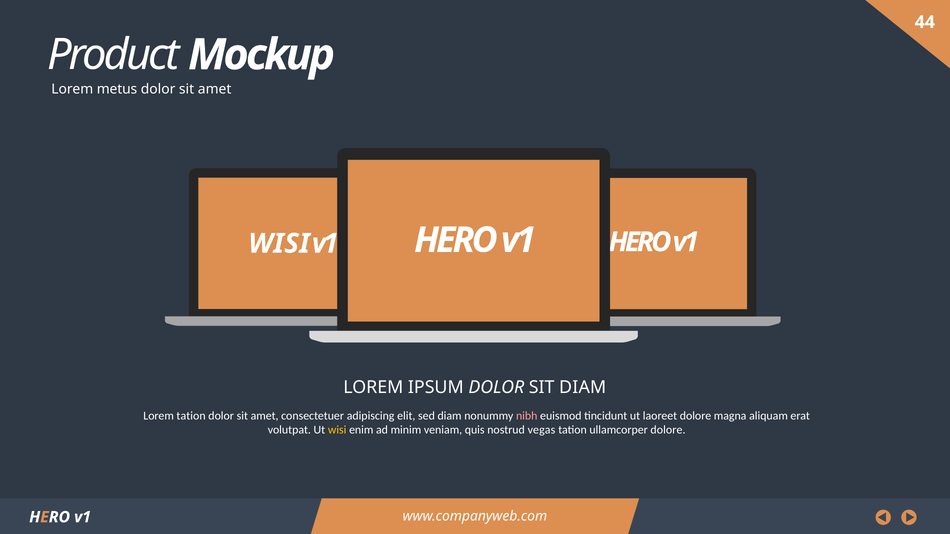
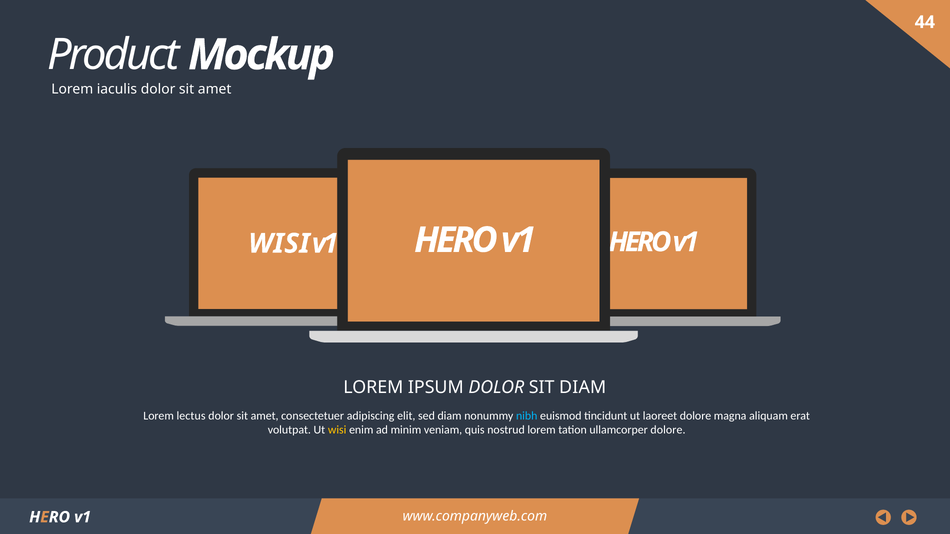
metus: metus -> iaculis (117, 89)
Lorem tation: tation -> lectus (191, 416)
nibh colour: pink -> light blue (527, 416)
nostrud vegas: vegas -> lorem (542, 430)
